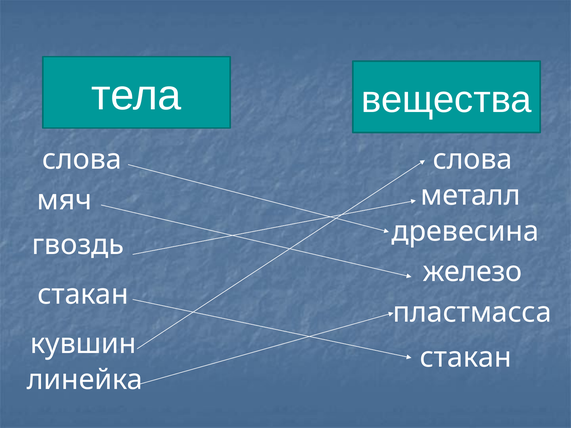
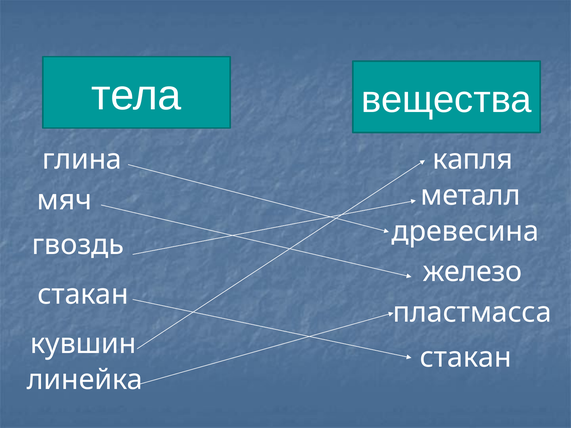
слова: слова -> глина (82, 160)
слова: слова -> капля (473, 160)
